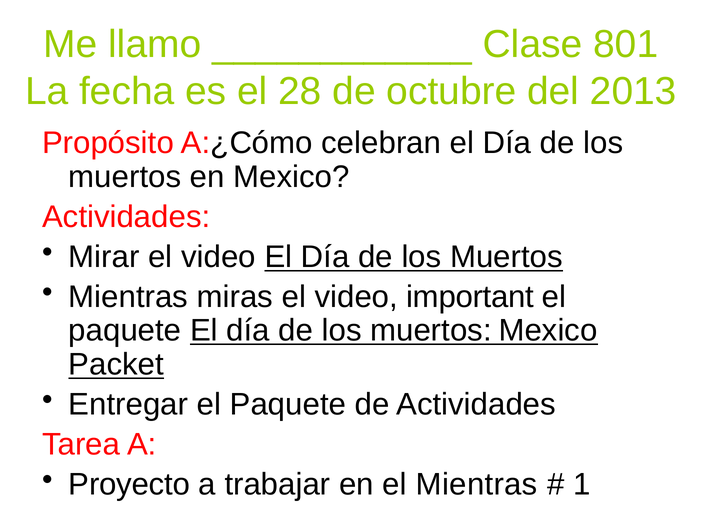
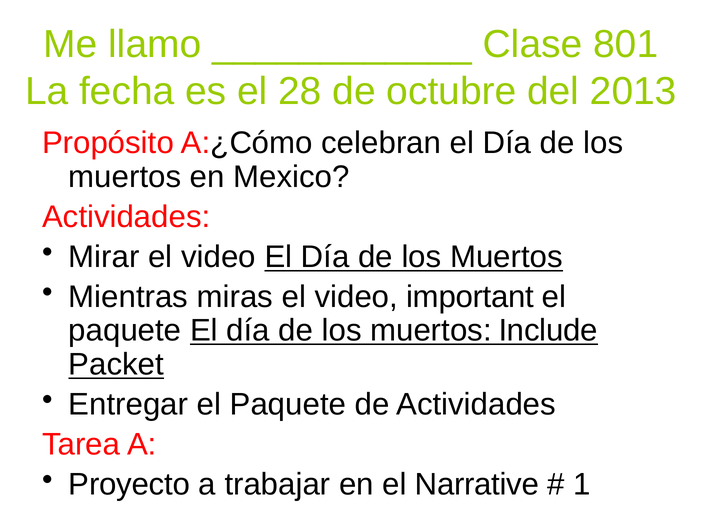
muertos Mexico: Mexico -> Include (548, 330)
el Mientras: Mientras -> Narrative (477, 484)
